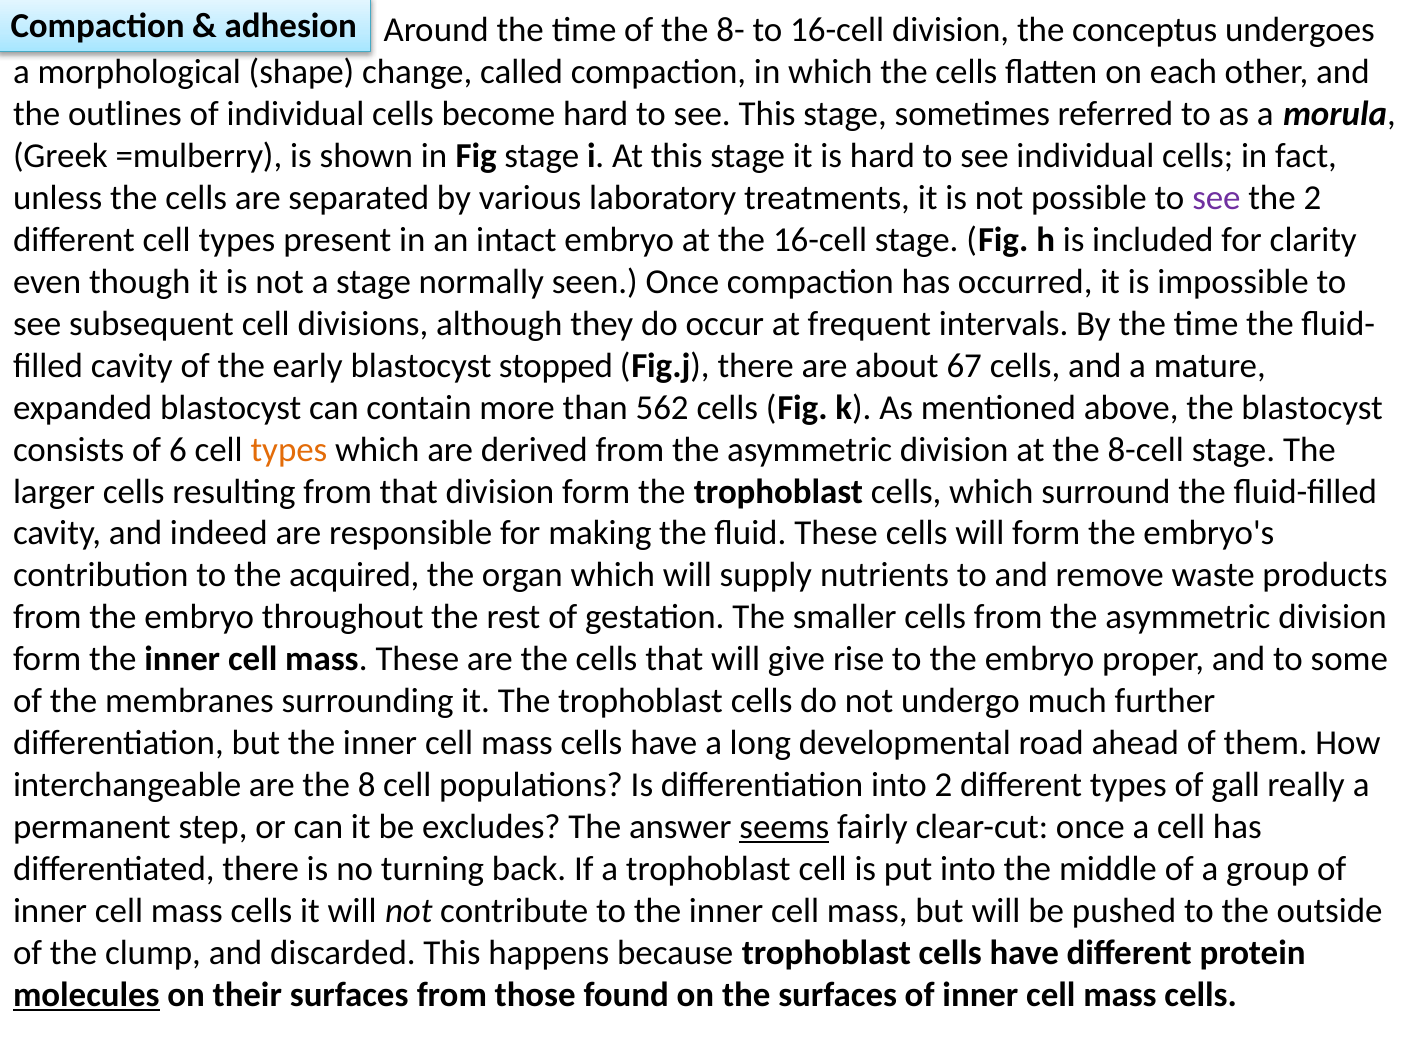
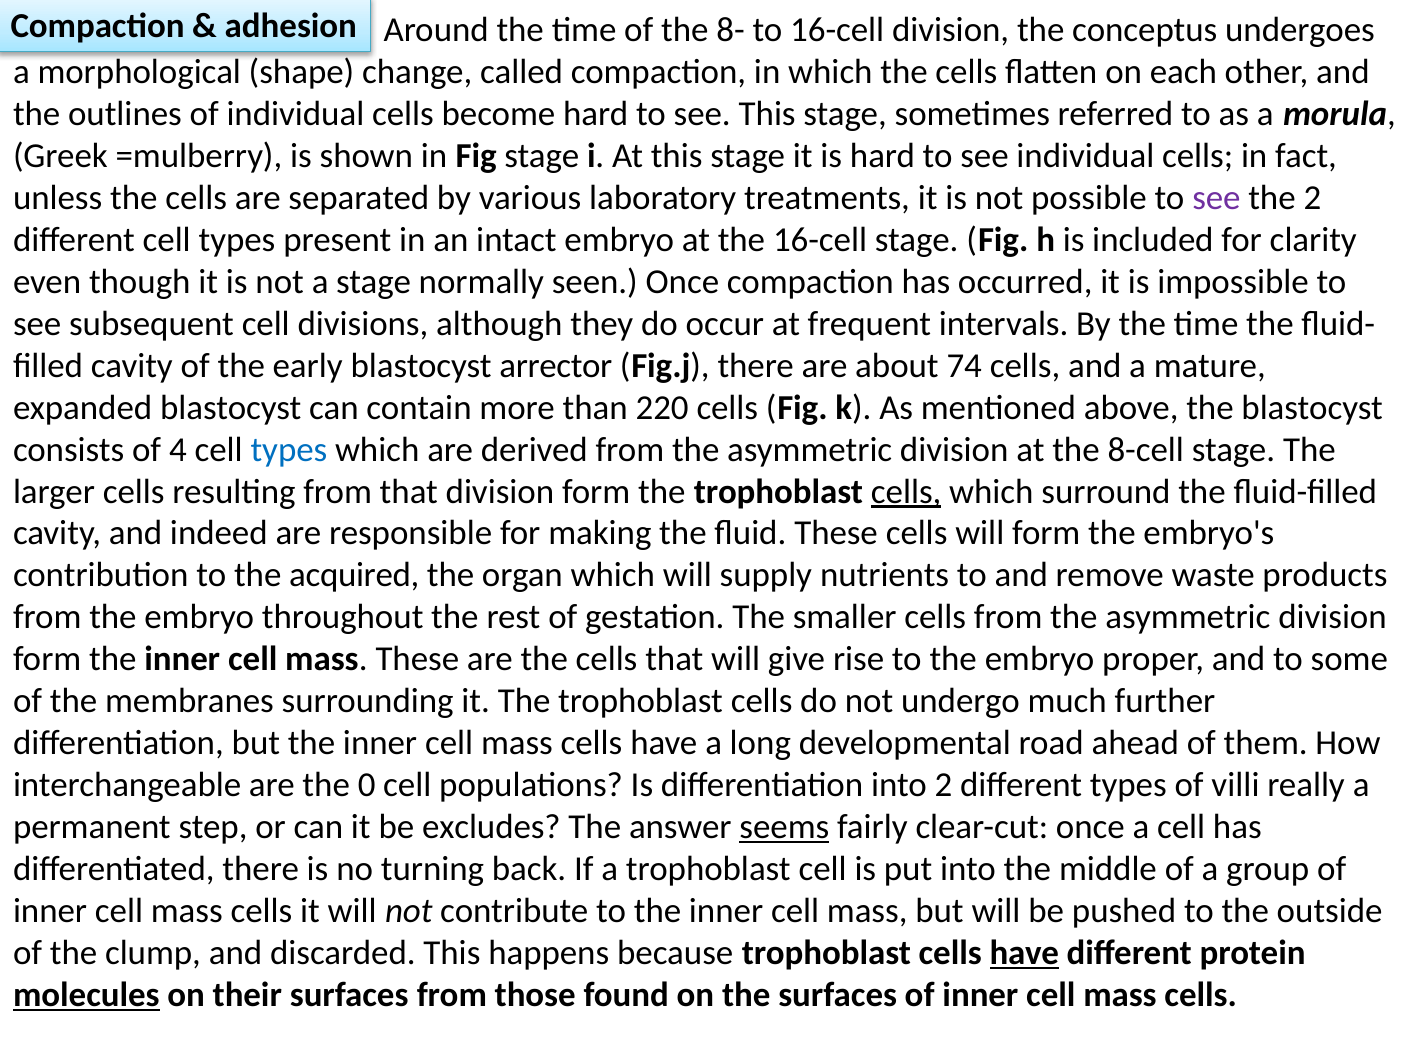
stopped: stopped -> arrector (556, 365)
67: 67 -> 74 (964, 365)
562: 562 -> 220 (662, 407)
6: 6 -> 4 (178, 449)
types colour: orange -> blue (289, 449)
cells underline: none -> present (906, 491)
8: 8 -> 0 (367, 785)
gall: gall -> villi (1235, 785)
have underline: none -> present (1024, 953)
